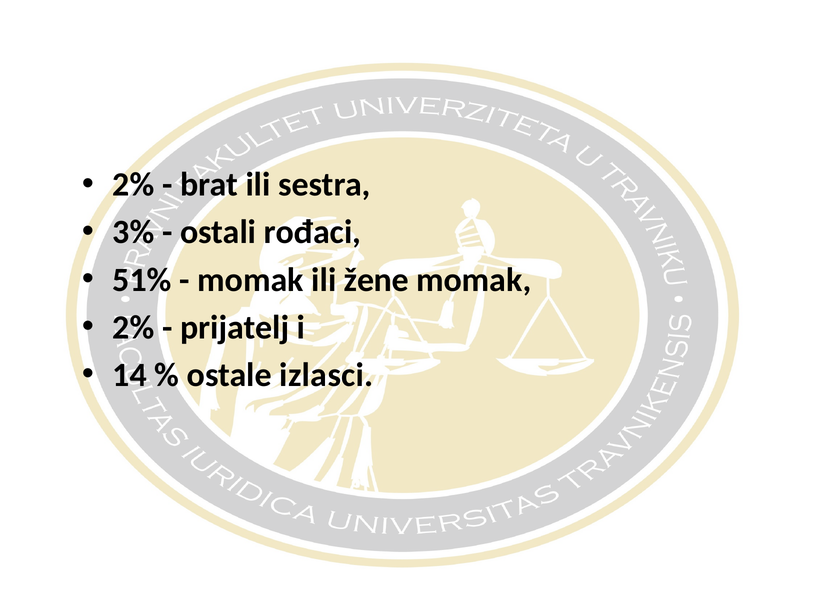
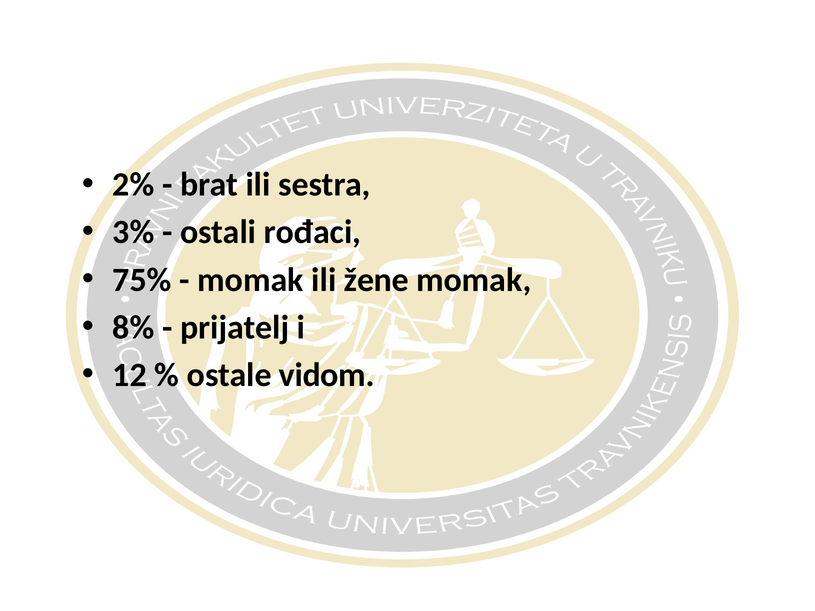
51%: 51% -> 75% (142, 280)
2%: 2% -> 8% (133, 327)
14: 14 -> 12 (130, 375)
izlasci: izlasci -> vidom (327, 375)
